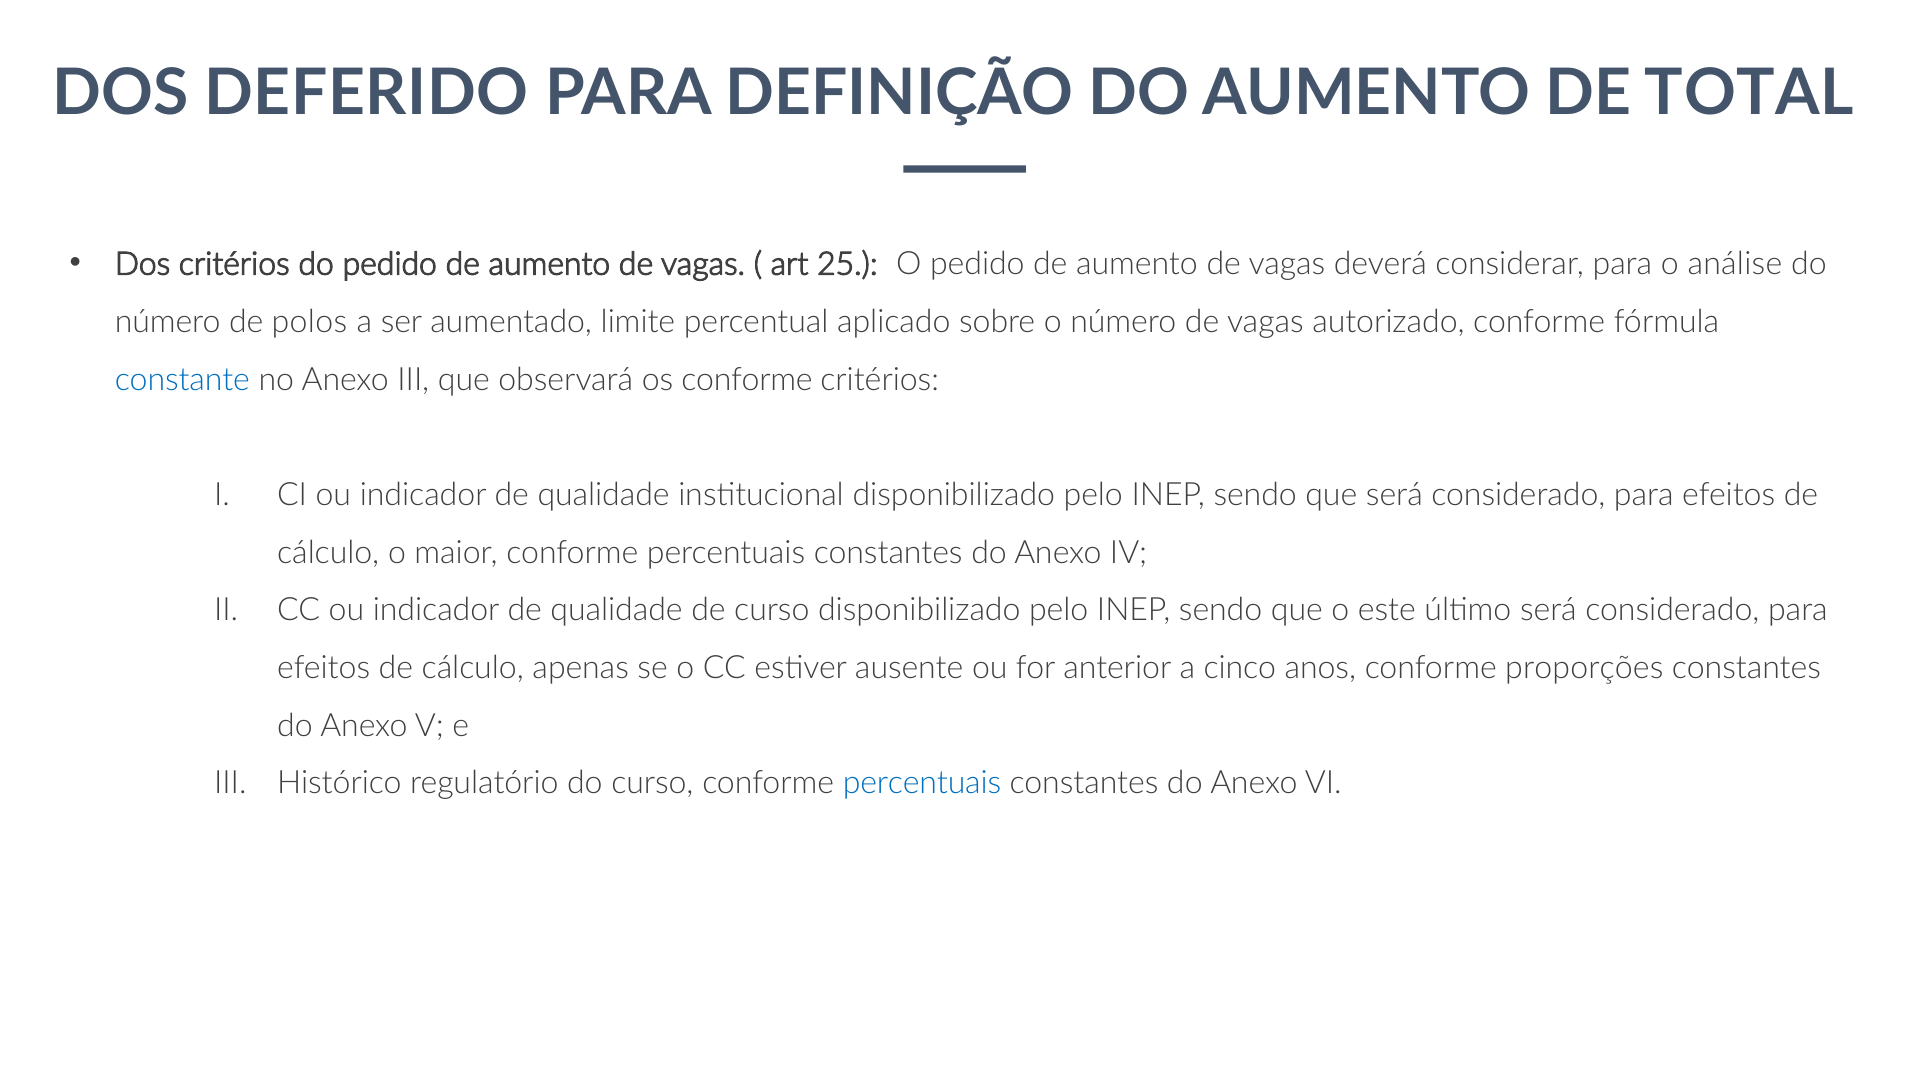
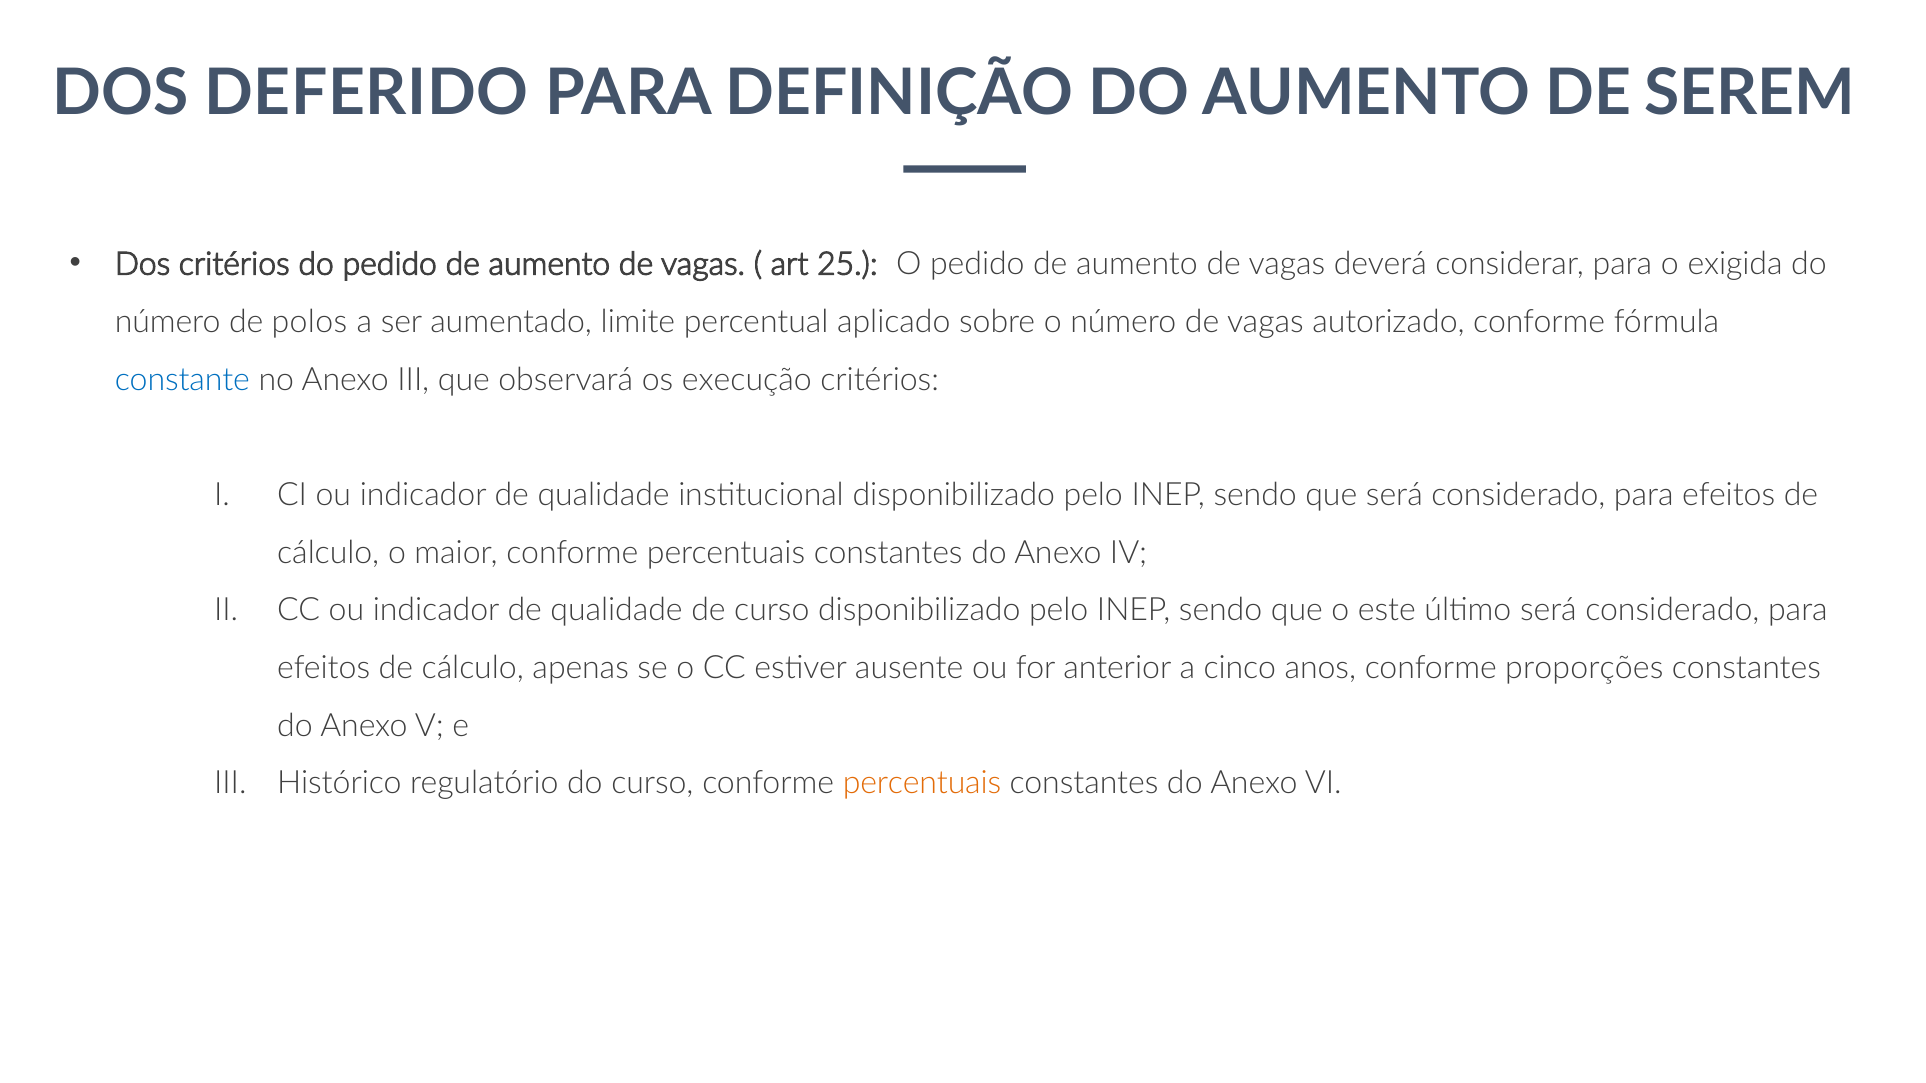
TOTAL: TOTAL -> SEREM (1750, 93)
análise: análise -> exigida (1735, 264)
os conforme: conforme -> execução (747, 380)
percentuais colour: blue -> orange (922, 784)
